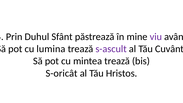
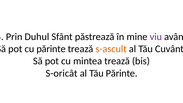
cu lumina: lumina -> părinte (51, 49)
s-ascult colour: purple -> orange (111, 49)
Tău Hristos: Hristos -> Părinte (122, 73)
